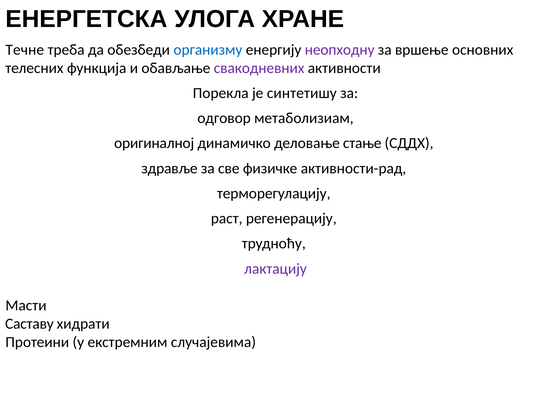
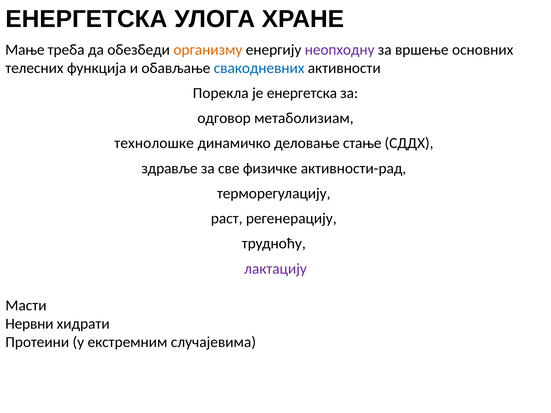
Течне: Течне -> Мање (25, 50)
организму colour: blue -> orange (208, 50)
свакодневних colour: purple -> blue (259, 68)
је синтетишу: синтетишу -> енергетска (302, 93)
оригиналној: оригиналној -> технолошке (154, 143)
Саставу: Саставу -> Нервни (29, 324)
